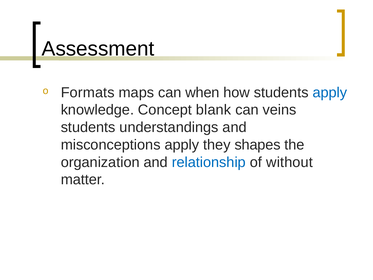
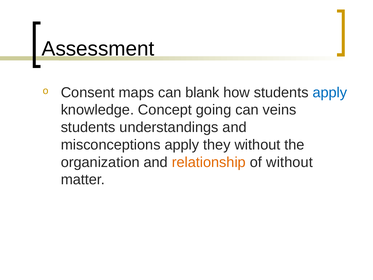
Formats: Formats -> Consent (88, 92)
when: when -> blank (202, 92)
blank: blank -> going (214, 110)
they shapes: shapes -> without (257, 145)
relationship colour: blue -> orange (209, 162)
